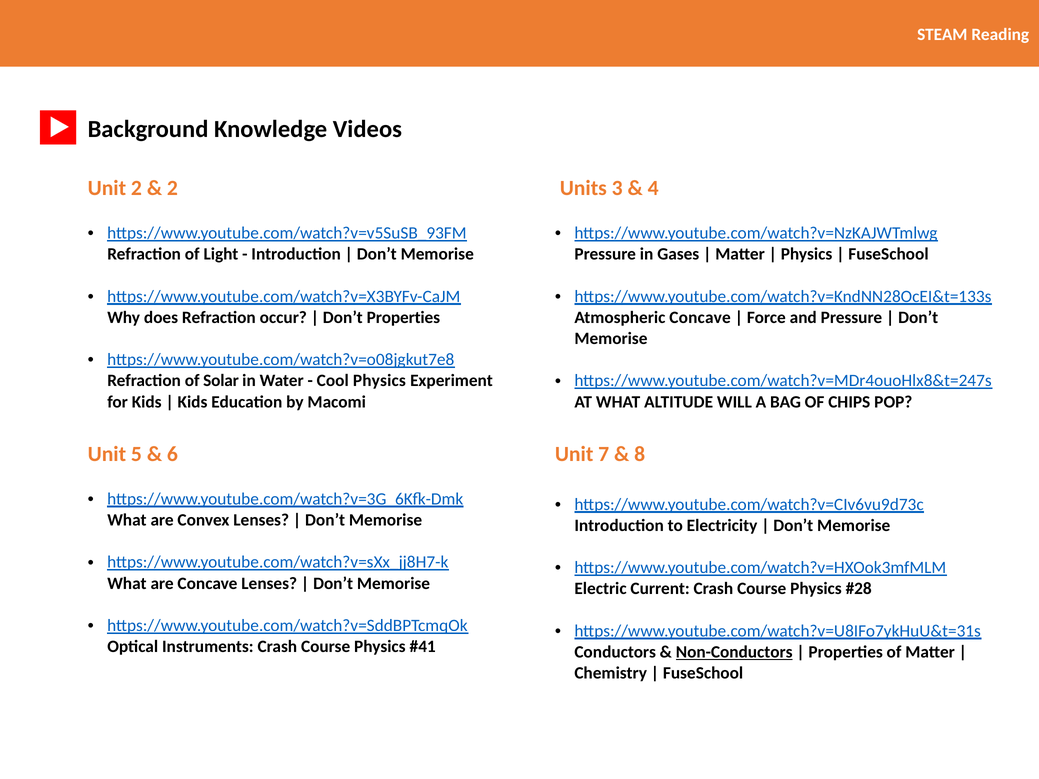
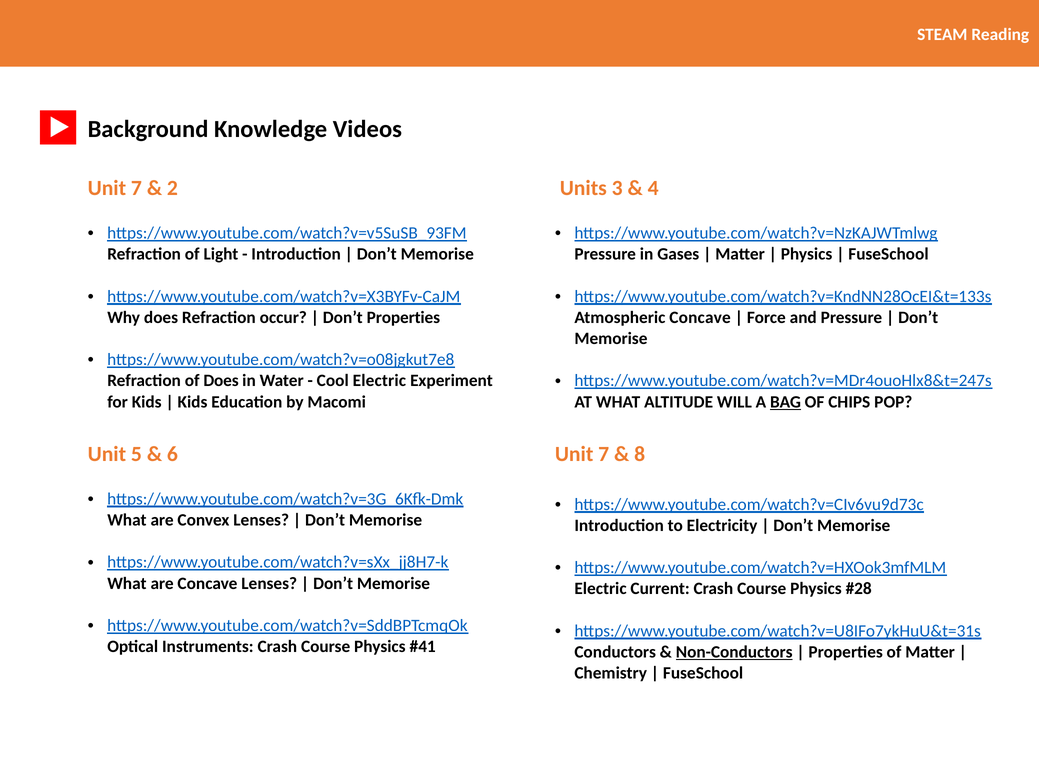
2: 2 -> 7 (136, 188)
of Solar: Solar -> Does (221, 381)
Cool Physics: Physics -> Electric (379, 381)
BAG underline: none -> present (786, 402)
